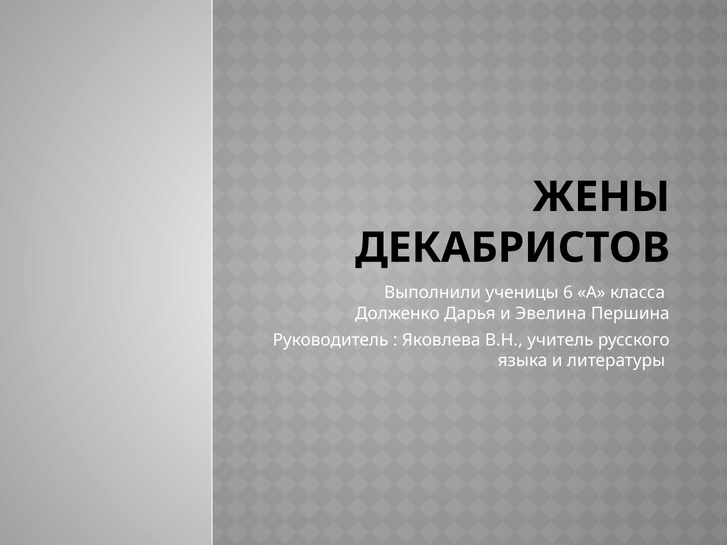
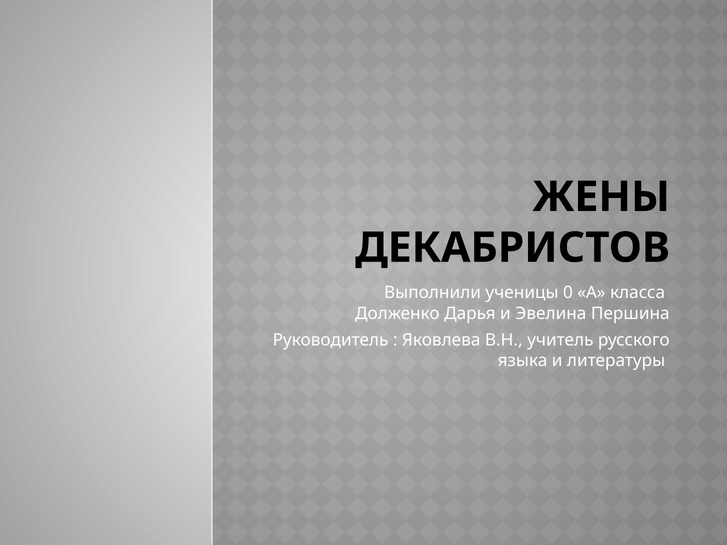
6: 6 -> 0 (568, 293)
